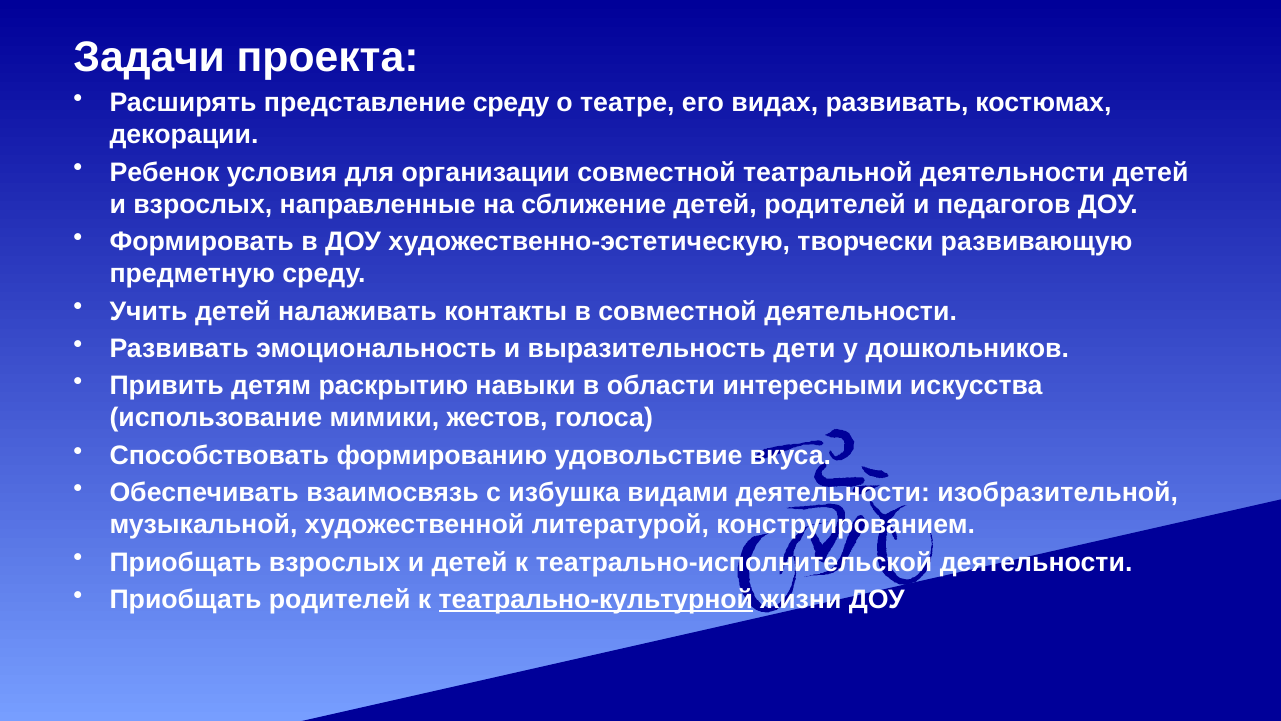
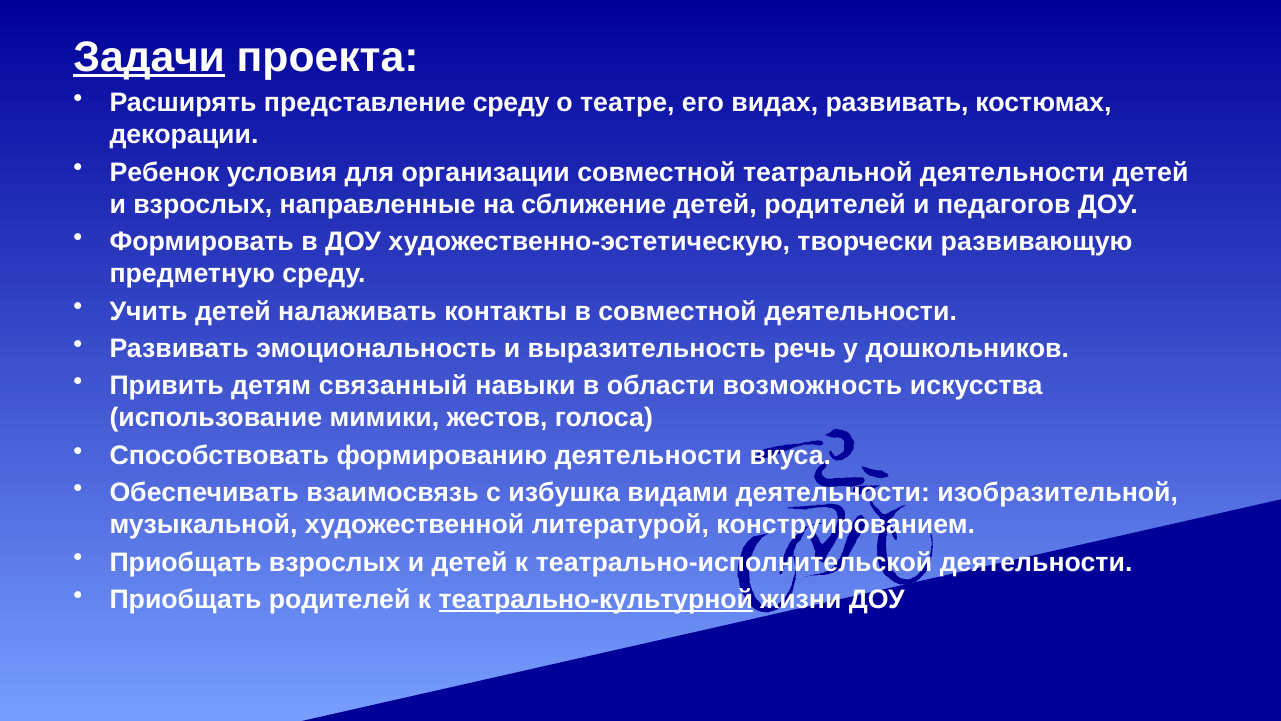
Задачи underline: none -> present (149, 57)
дети: дети -> речь (805, 348)
раскрытию: раскрытию -> связанный (393, 386)
интересными: интересными -> возможность (812, 386)
формированию удовольствие: удовольствие -> деятельности (648, 455)
